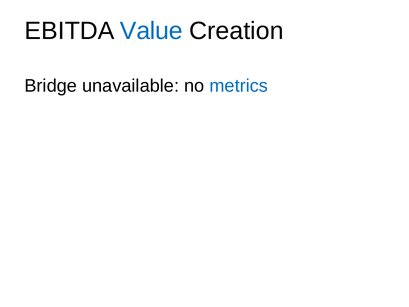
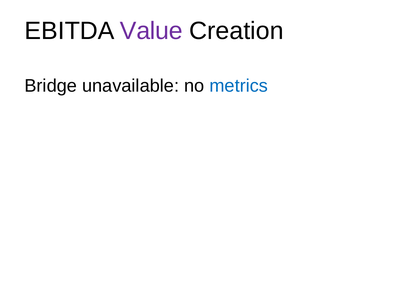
Value colour: blue -> purple (151, 31)
